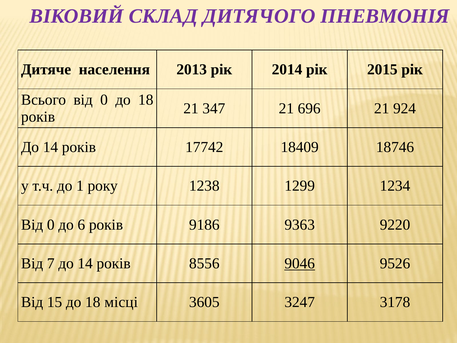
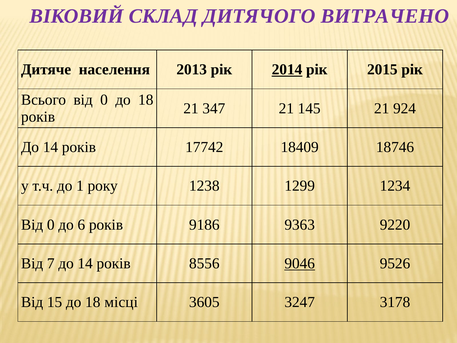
ПНЕВМОНІЯ: ПНЕВМОНІЯ -> ВИТРАЧЕНО (385, 16)
2014 underline: none -> present (287, 69)
696: 696 -> 145 (309, 108)
